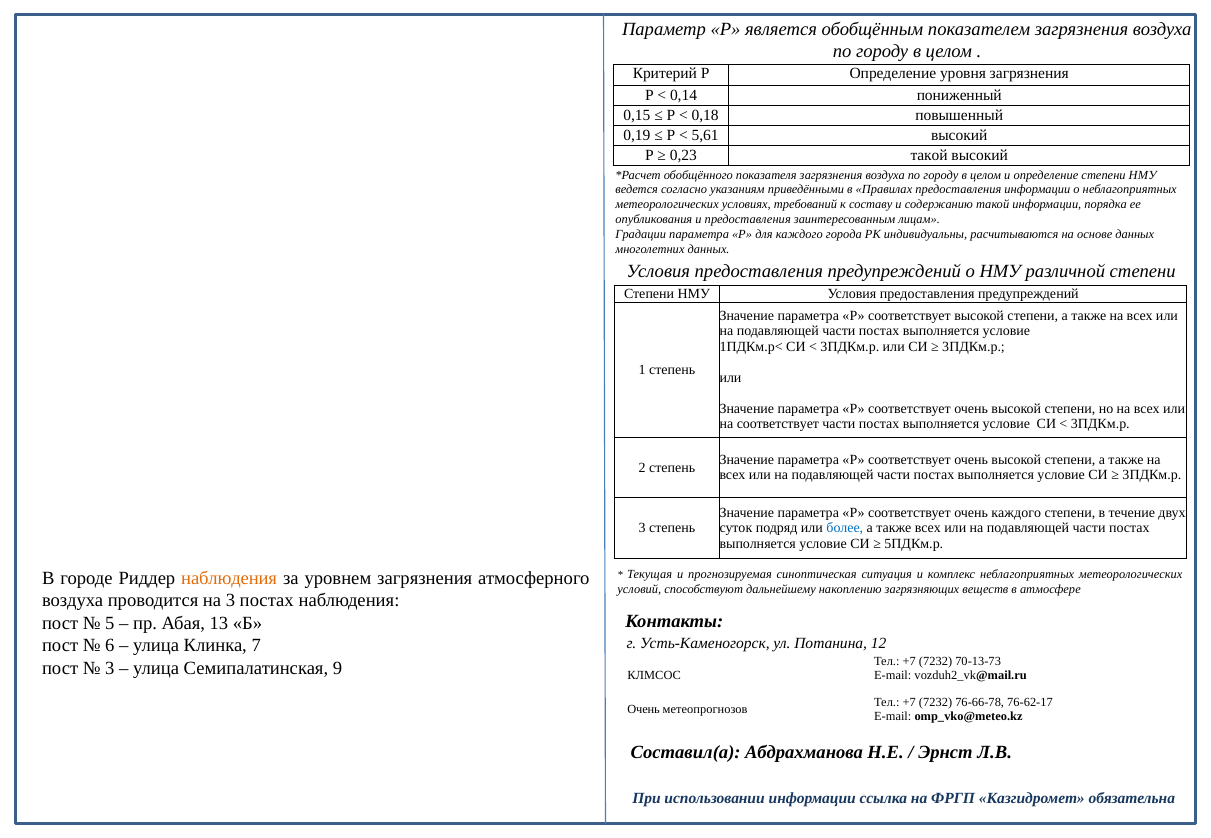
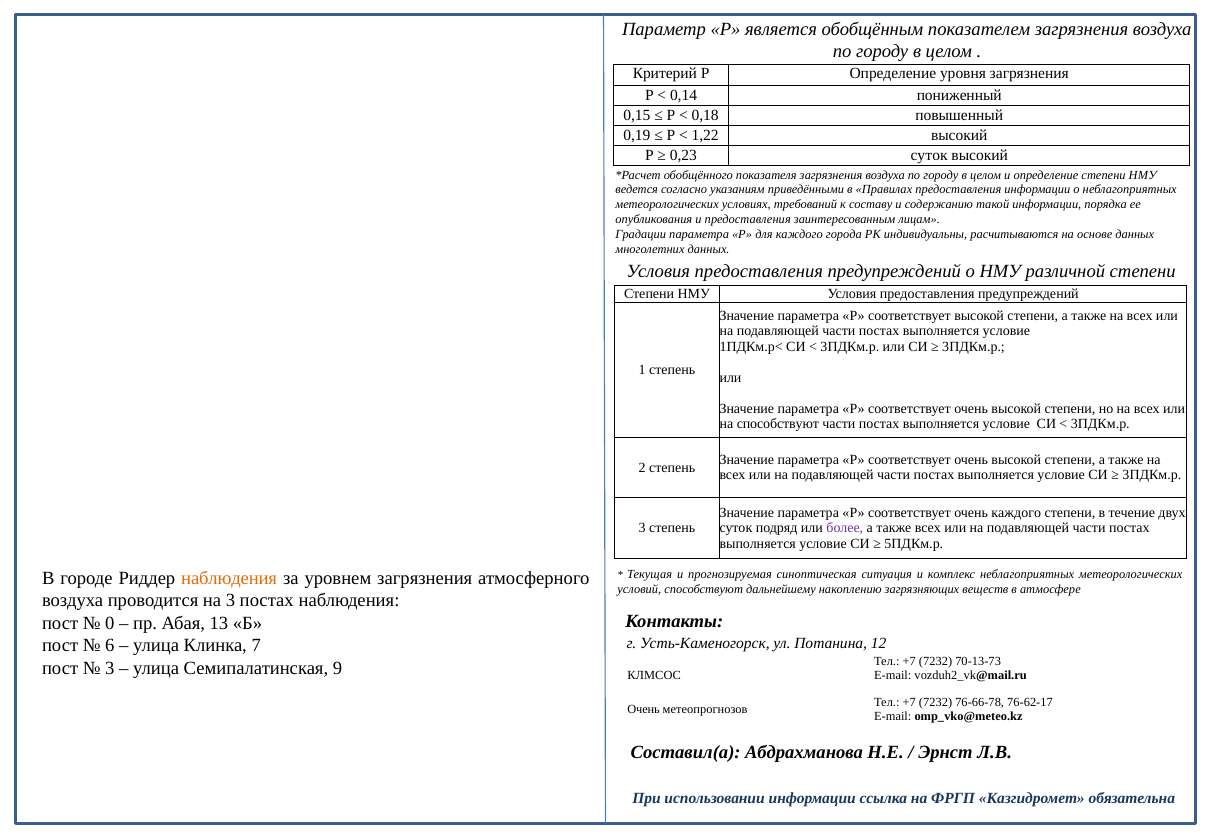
5,61: 5,61 -> 1,22 (705, 135)
0,23 такой: такой -> суток (929, 155)
на соответствует: соответствует -> способствуют (778, 424)
более colour: blue -> purple (845, 528)
5: 5 -> 0 (110, 623)
